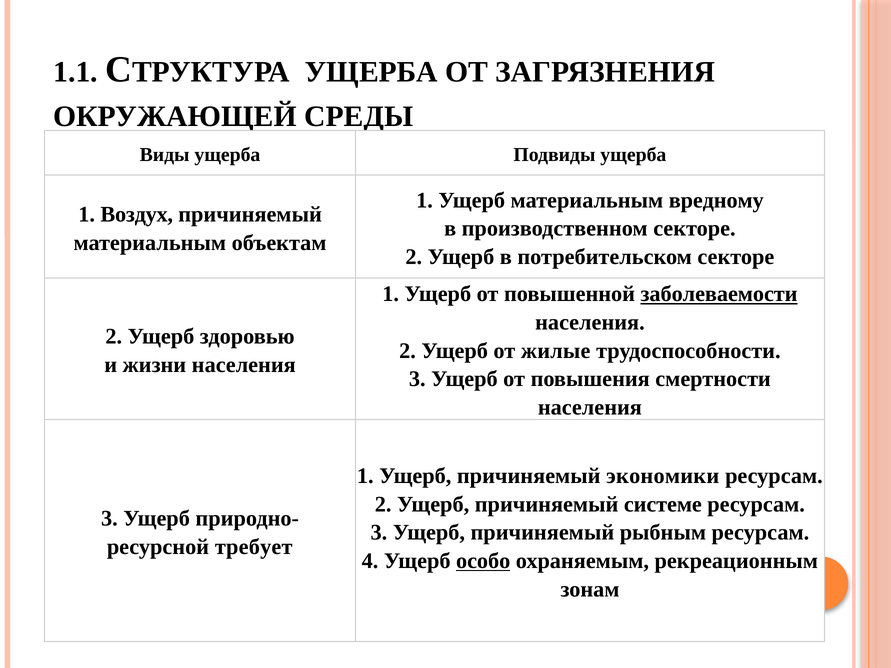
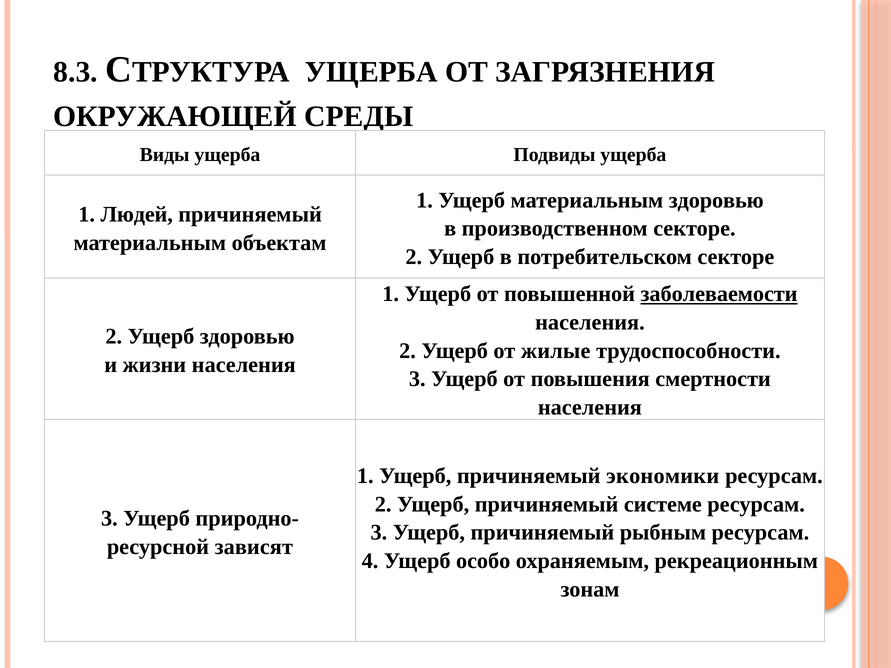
1.1: 1.1 -> 8.3 (76, 72)
материальным вредному: вредному -> здоровью (716, 200)
Воздух: Воздух -> Людей (137, 214)
требует: требует -> зависят (254, 547)
особо underline: present -> none (483, 561)
